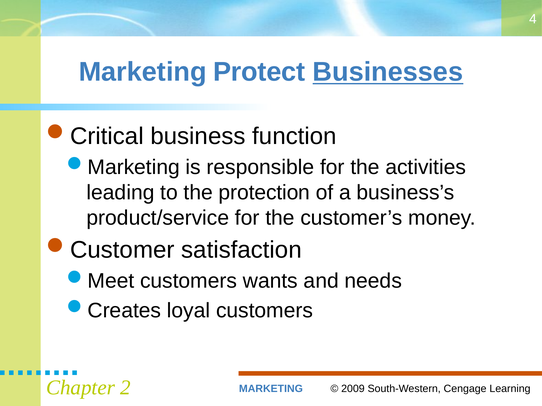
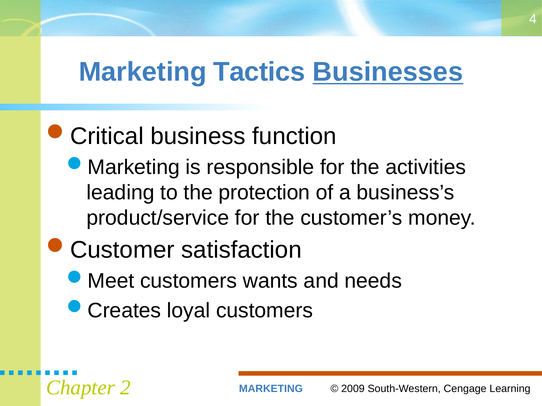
Protect: Protect -> Tactics (259, 72)
